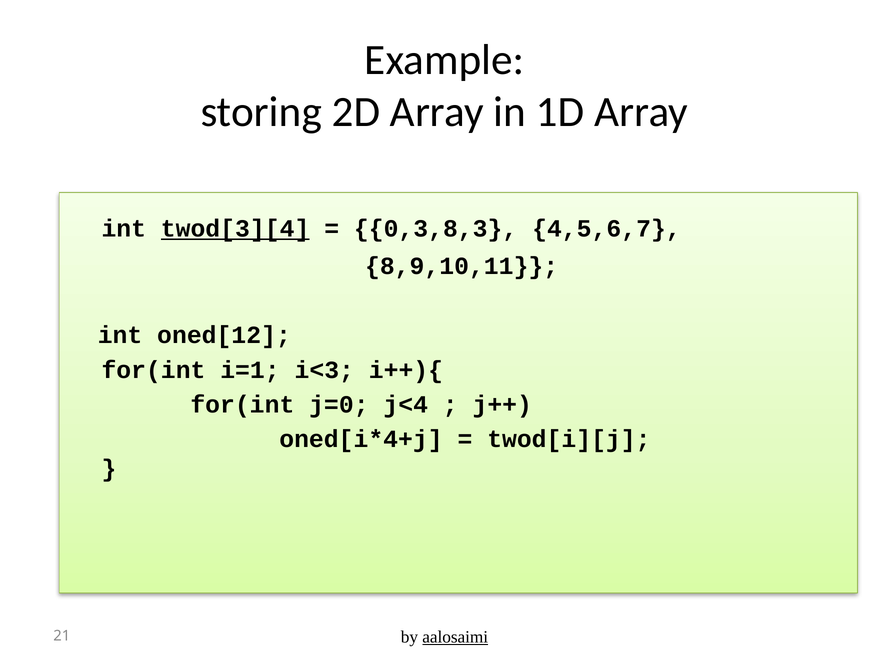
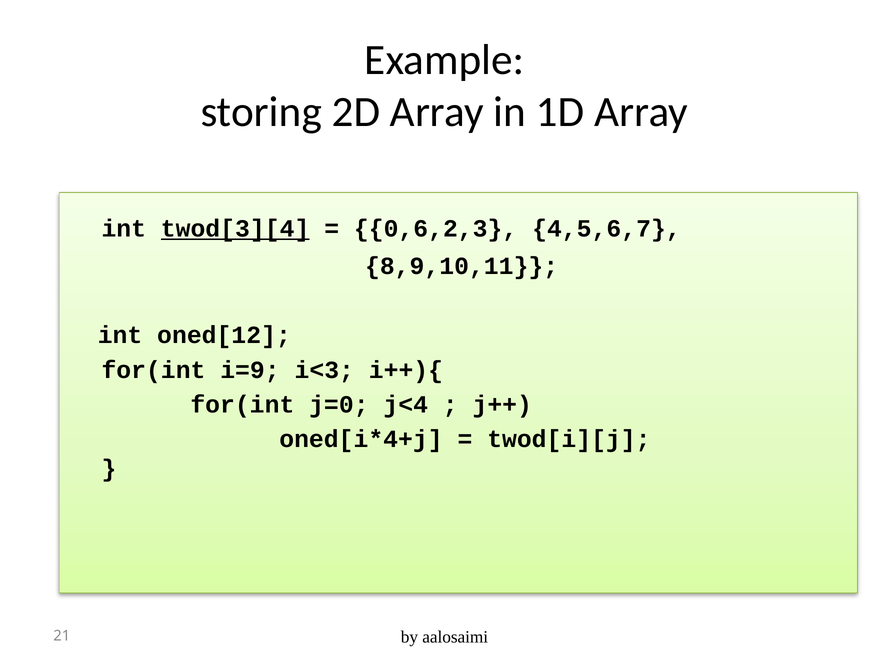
0,3,8,3: 0,3,8,3 -> 0,6,2,3 (436, 228)
i=1: i=1 -> i=9 (250, 370)
aalosaimi underline: present -> none (455, 637)
